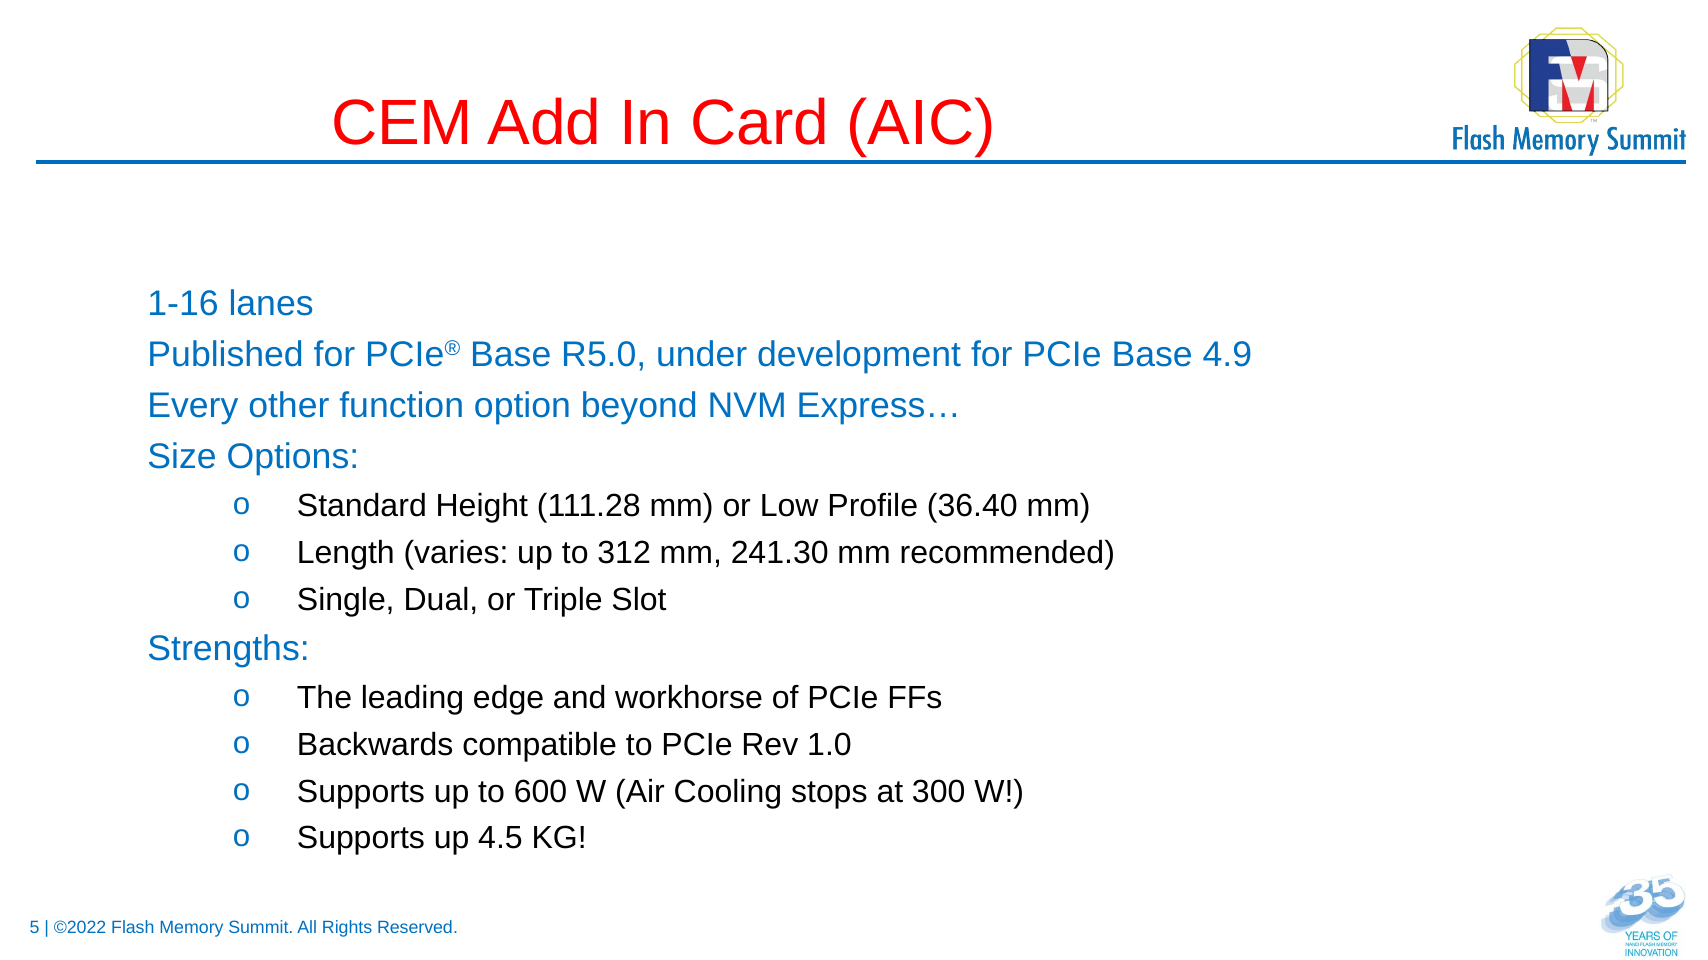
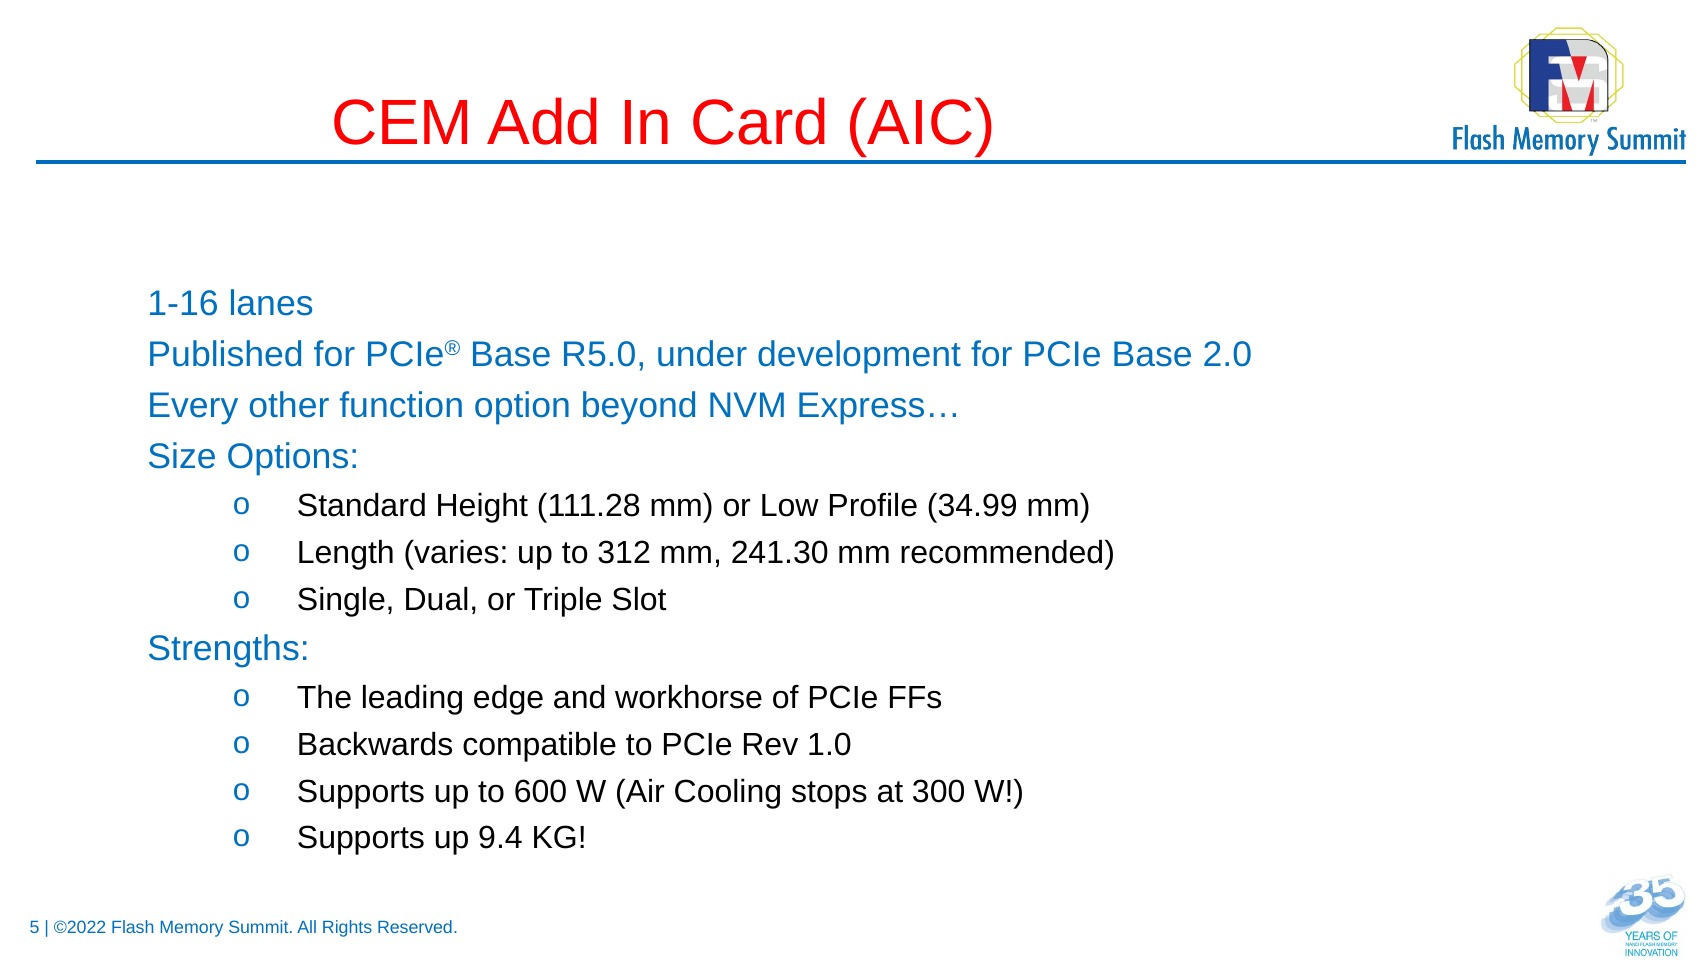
4.9: 4.9 -> 2.0 (1227, 355)
36.40: 36.40 -> 34.99 (972, 506)
4.5: 4.5 -> 9.4 (500, 839)
